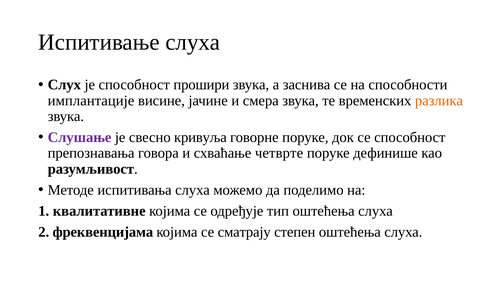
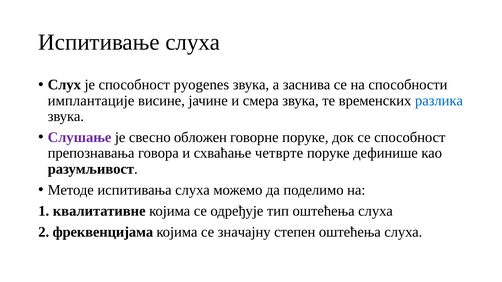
прошири: прошири -> pyogenes (201, 85)
разлика colour: orange -> blue (439, 101)
кривуља: кривуља -> обложен (200, 138)
сматрају: сматрају -> значајну (244, 232)
